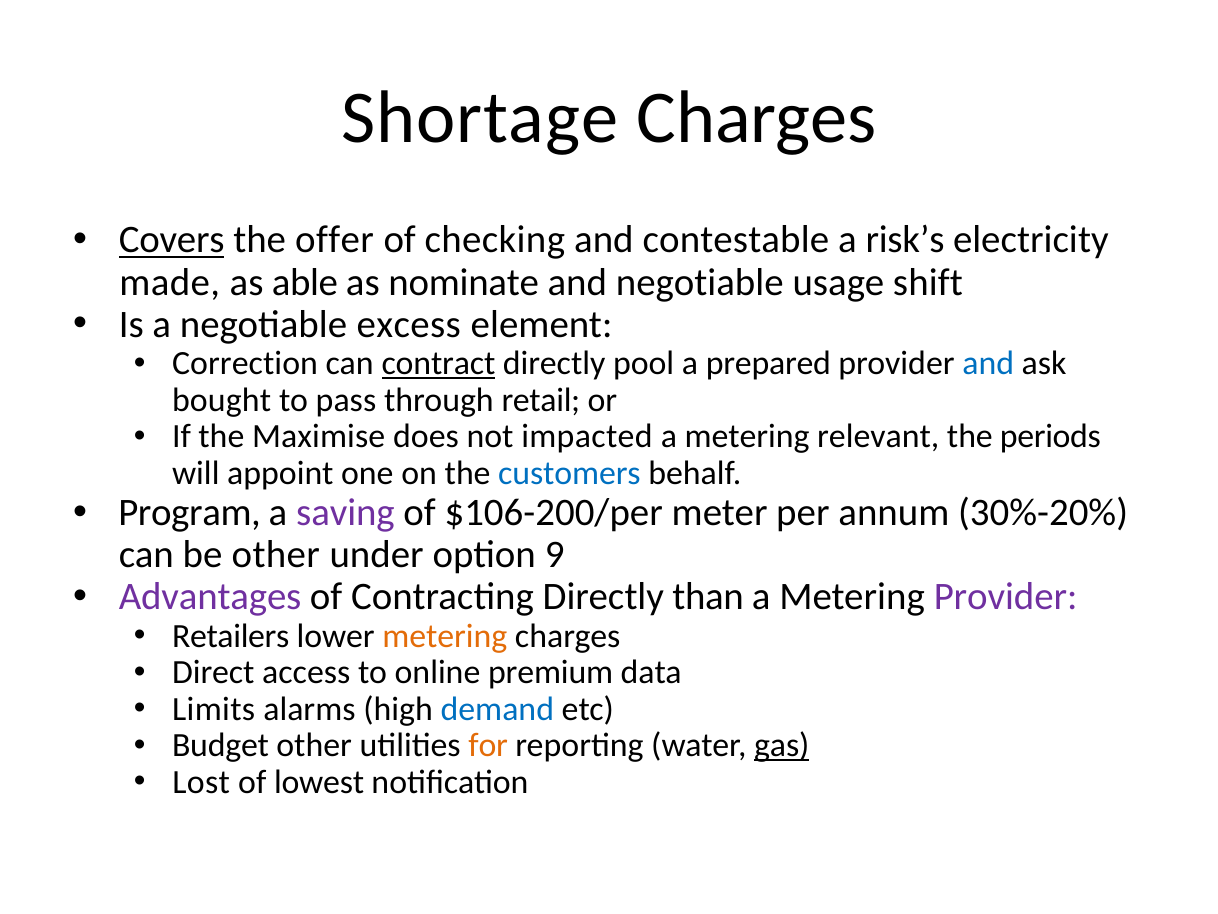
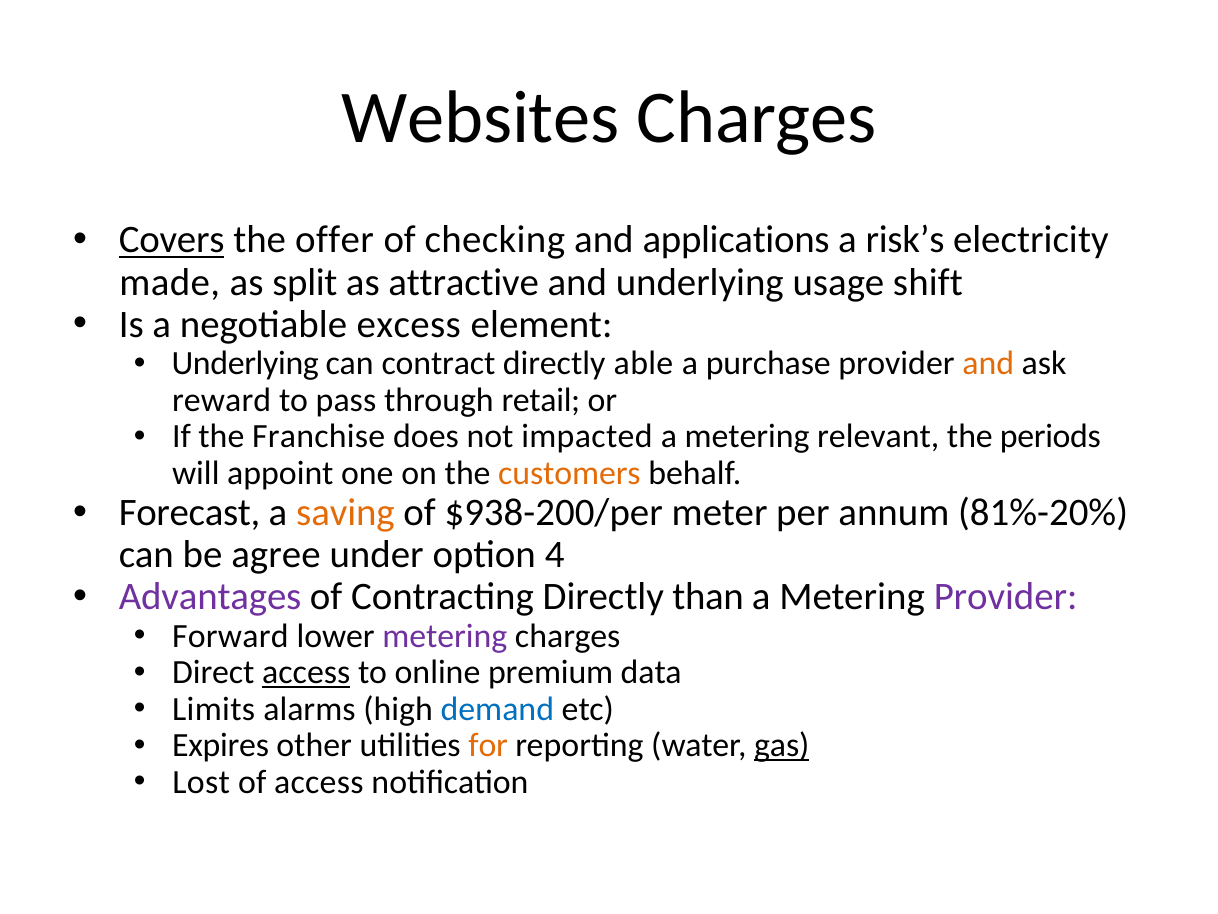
Shortage: Shortage -> Websites (480, 118)
contestable: contestable -> applications (736, 240)
able: able -> split (305, 282)
nominate: nominate -> attractive (464, 282)
and negotiable: negotiable -> underlying (700, 282)
Correction: Correction -> Underlying (245, 363)
contract underline: present -> none (438, 363)
pool: pool -> able (643, 363)
prepared: prepared -> purchase (768, 363)
and colour: blue -> orange (988, 363)
bought: bought -> reward (222, 400)
Maximise: Maximise -> Franchise (319, 436)
customers colour: blue -> orange (569, 473)
Program: Program -> Forecast (190, 512)
saving colour: purple -> orange (345, 512)
$106-200/per: $106-200/per -> $938-200/per (554, 512)
30%-20%: 30%-20% -> 81%-20% (1043, 512)
be other: other -> agree (276, 554)
9: 9 -> 4 (555, 554)
Retailers: Retailers -> Forward (230, 636)
metering colour: orange -> purple (445, 636)
access underline: none -> present (306, 672)
Budget: Budget -> Expires (221, 745)
of lowest: lowest -> access (319, 782)
